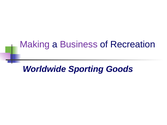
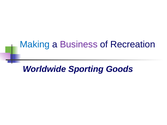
Making colour: purple -> blue (35, 44)
